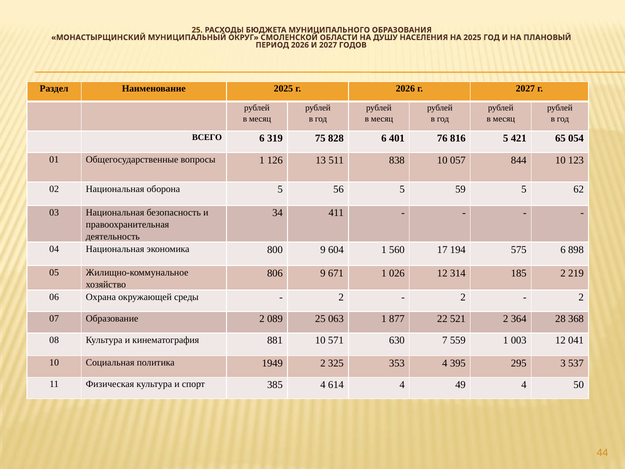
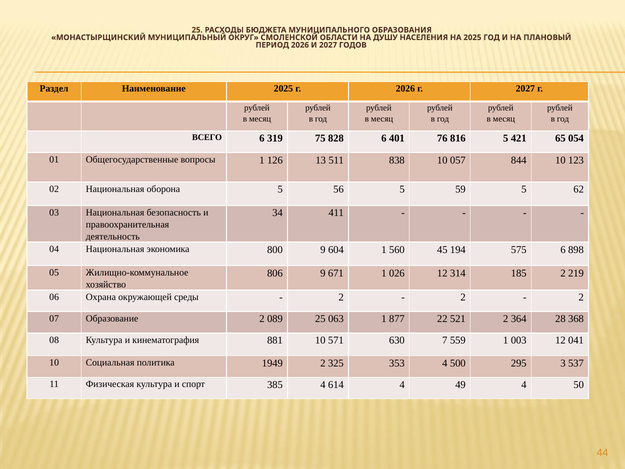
17: 17 -> 45 (442, 250)
395: 395 -> 500 (458, 363)
